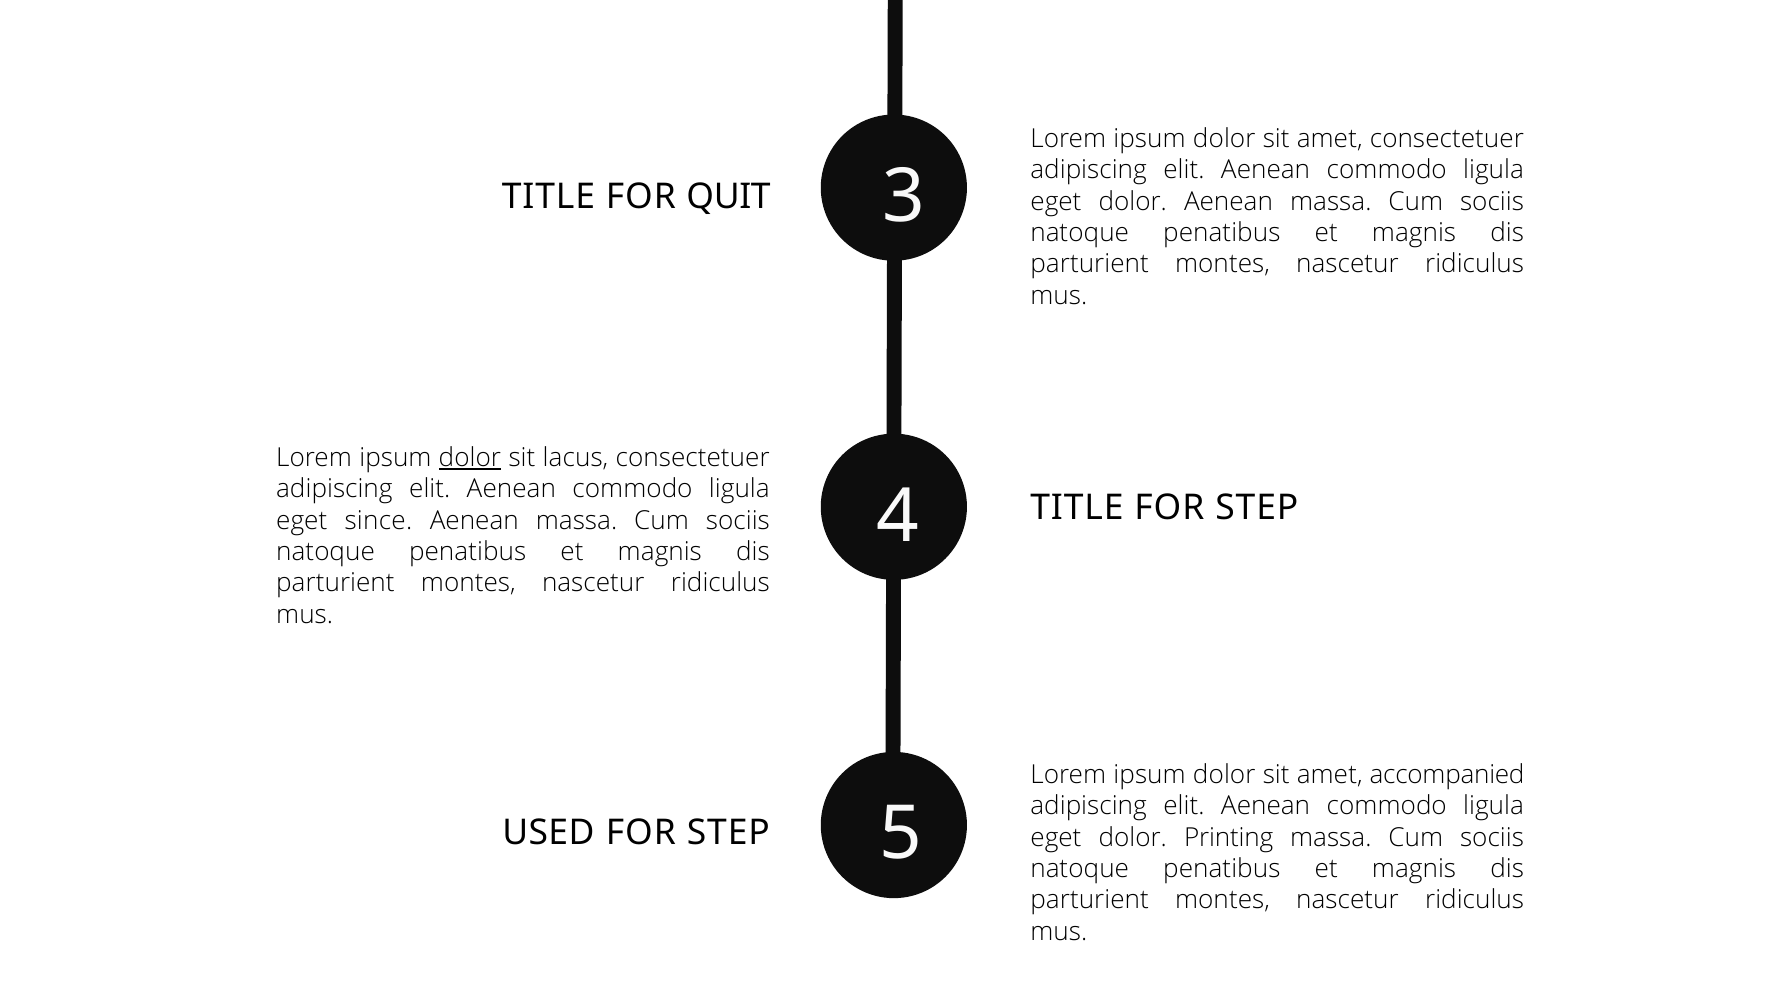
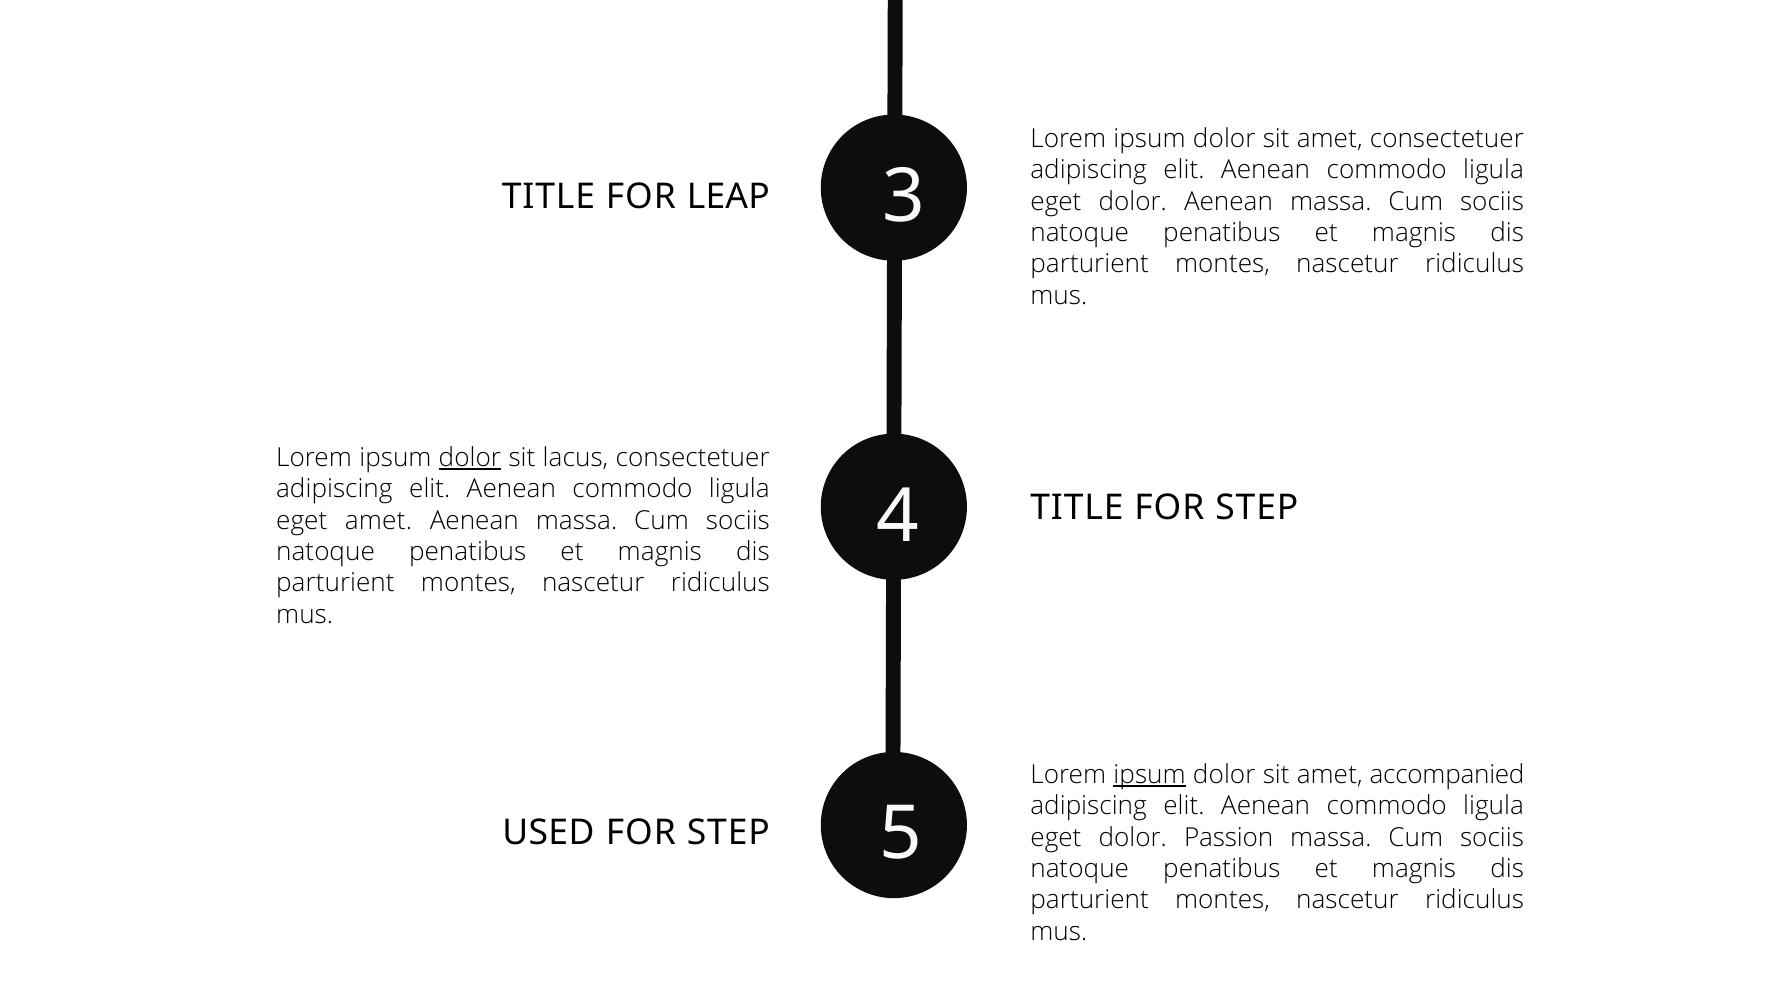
QUIT: QUIT -> LEAP (728, 197)
eget since: since -> amet (378, 520)
ipsum underline: none -> present (1150, 775)
Printing: Printing -> Passion (1229, 837)
